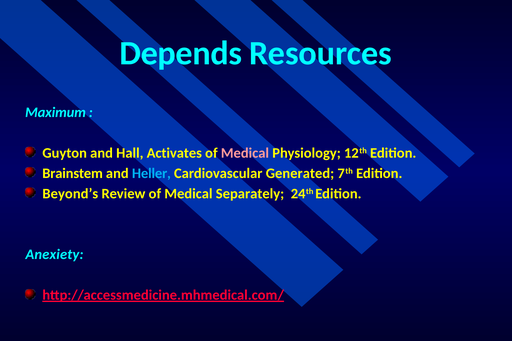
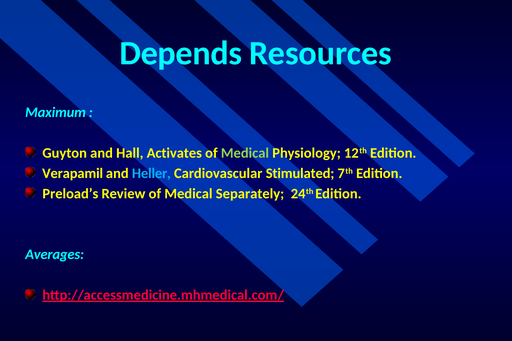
Medical colour: pink -> light green (245, 153)
Brainstem: Brainstem -> Verapamil (73, 173)
Generated: Generated -> Stimulated (300, 173)
Beyond’s: Beyond’s -> Preload’s (70, 194)
Anexiety: Anexiety -> Averages (55, 255)
